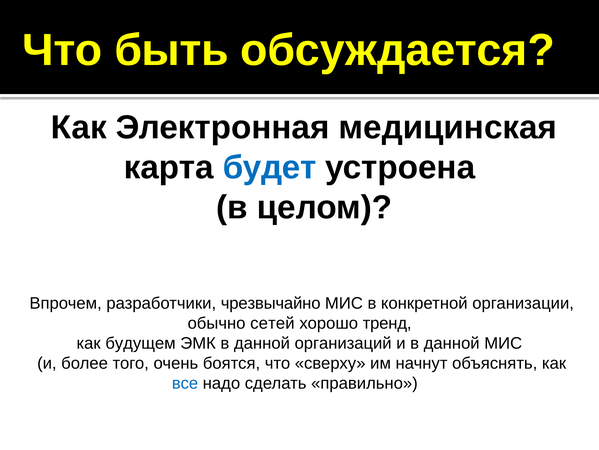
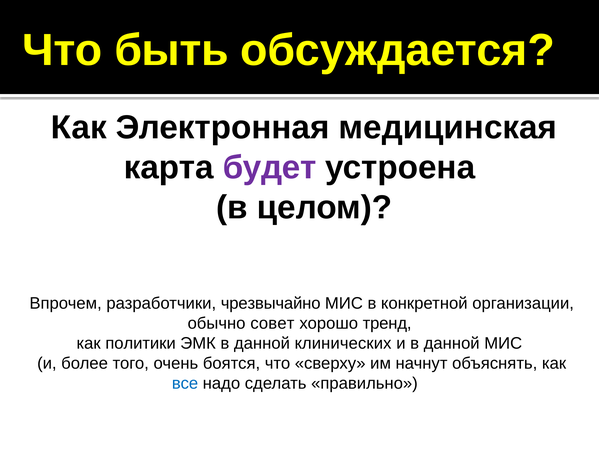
будет colour: blue -> purple (270, 167)
сетей: сетей -> совет (272, 323)
будущем: будущем -> политики (141, 343)
организаций: организаций -> клинических (343, 343)
